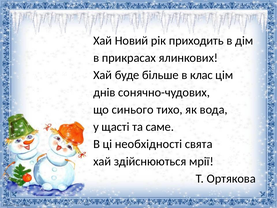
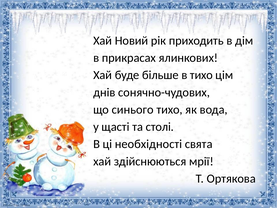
в клас: клас -> тихо (201, 75)
саме: саме -> столі (160, 127)
